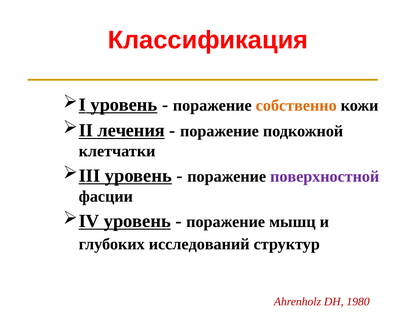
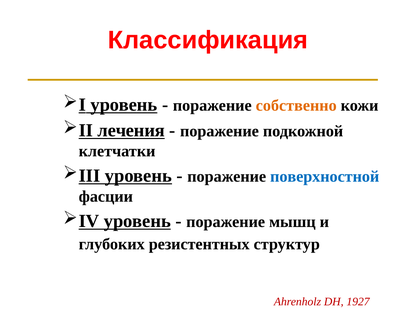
поверхностной colour: purple -> blue (325, 177)
исследований: исследований -> резистентных (199, 244)
1980: 1980 -> 1927 (358, 302)
